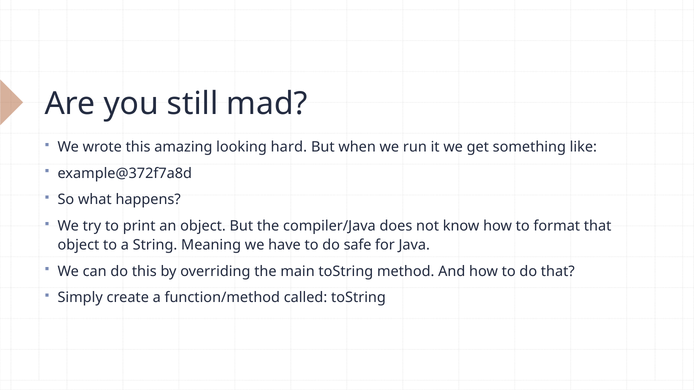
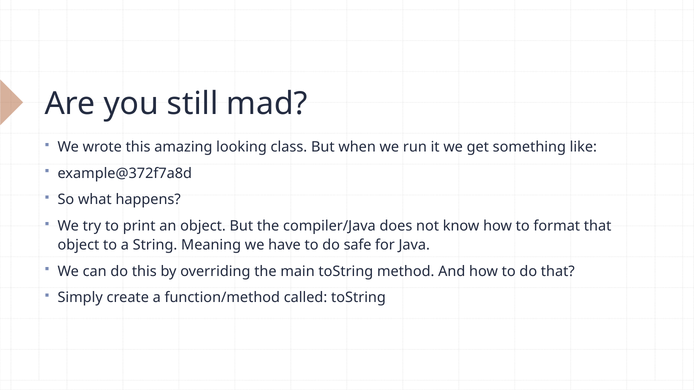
hard: hard -> class (289, 147)
